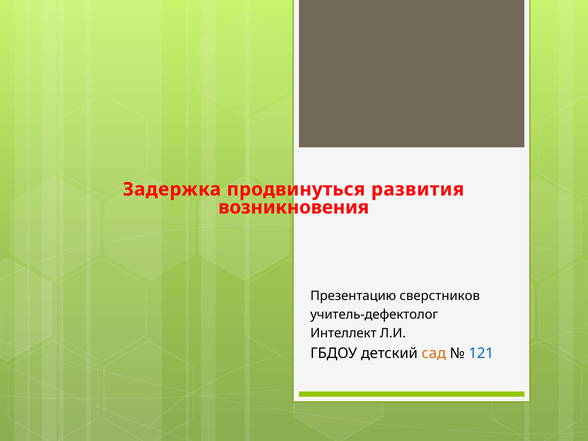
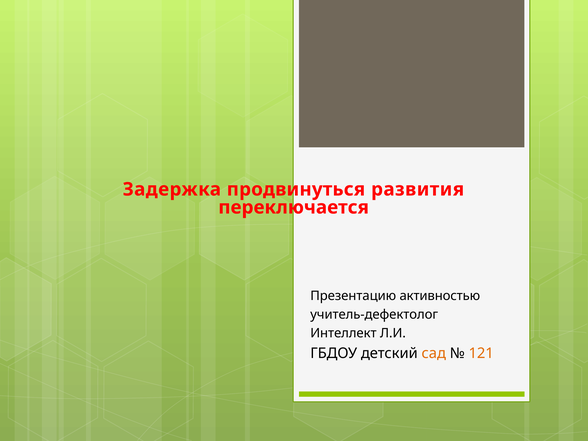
возникновения: возникновения -> переключается (294, 207)
сверстников: сверстников -> активностью (440, 296)
121 colour: blue -> orange (481, 353)
